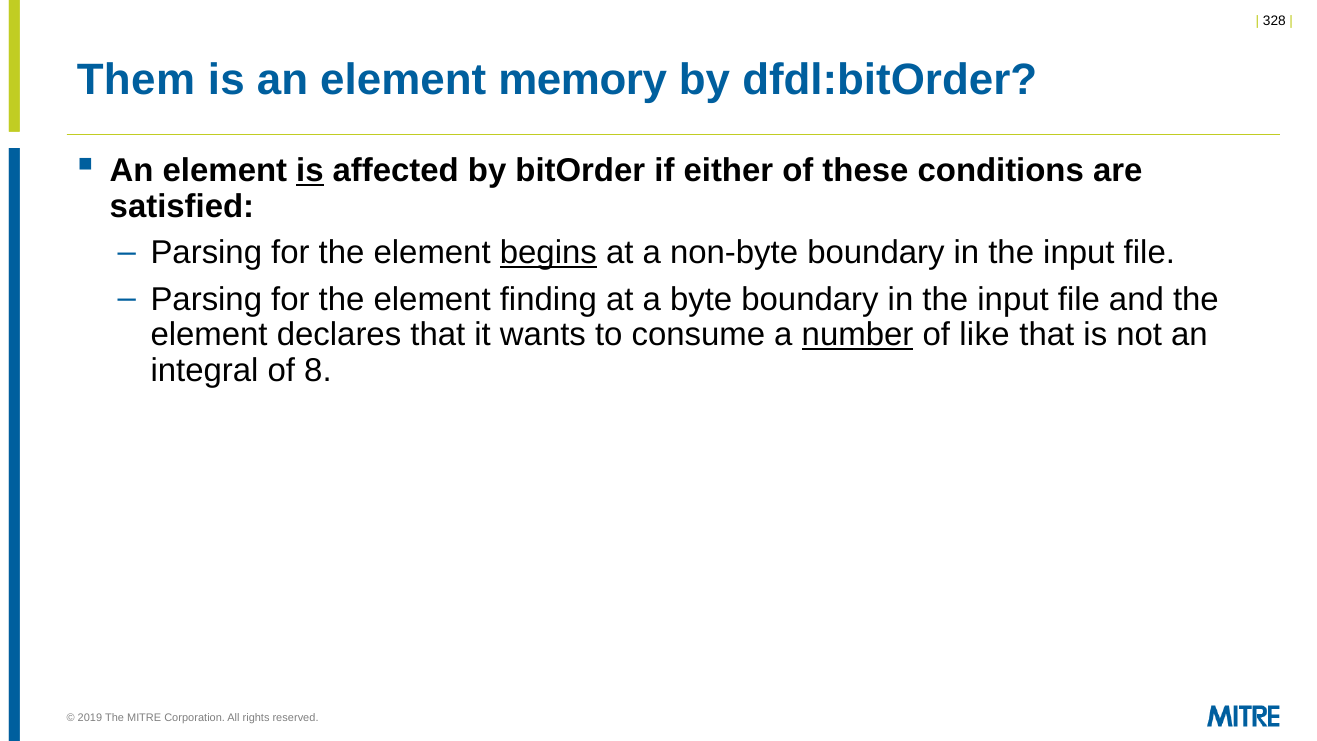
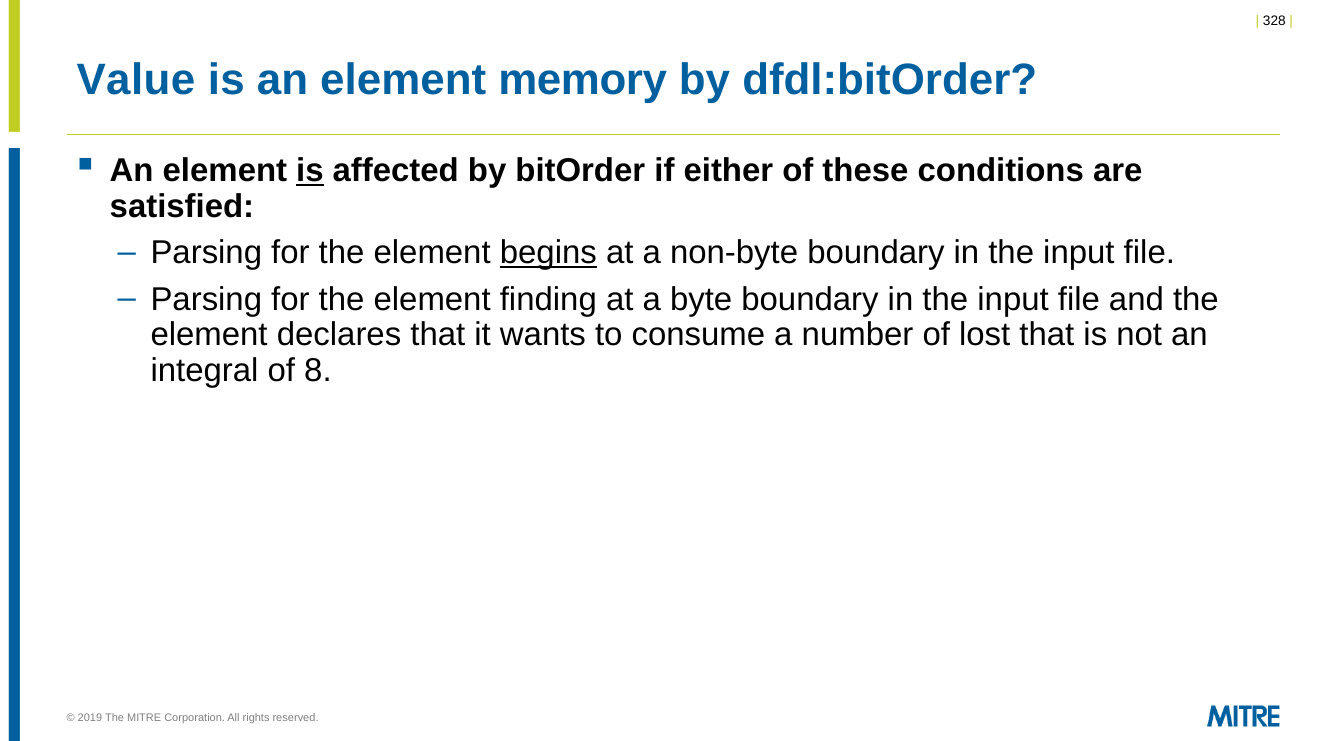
Them: Them -> Value (136, 80)
number underline: present -> none (858, 335)
like: like -> lost (985, 335)
